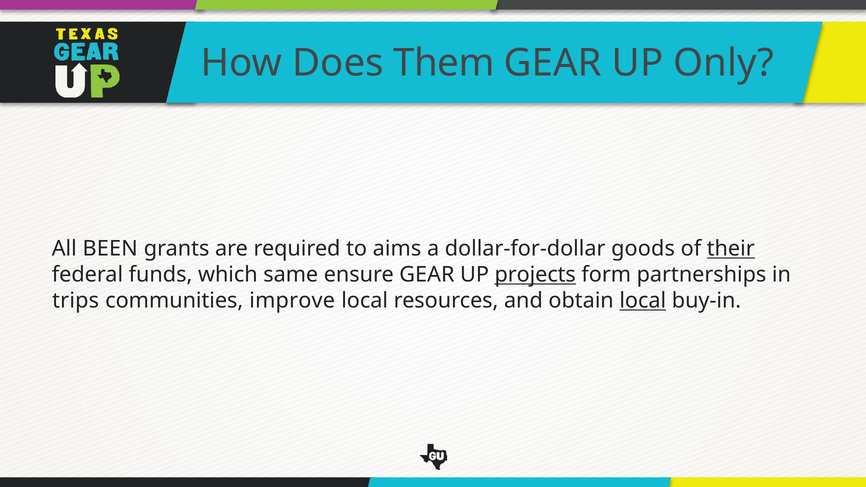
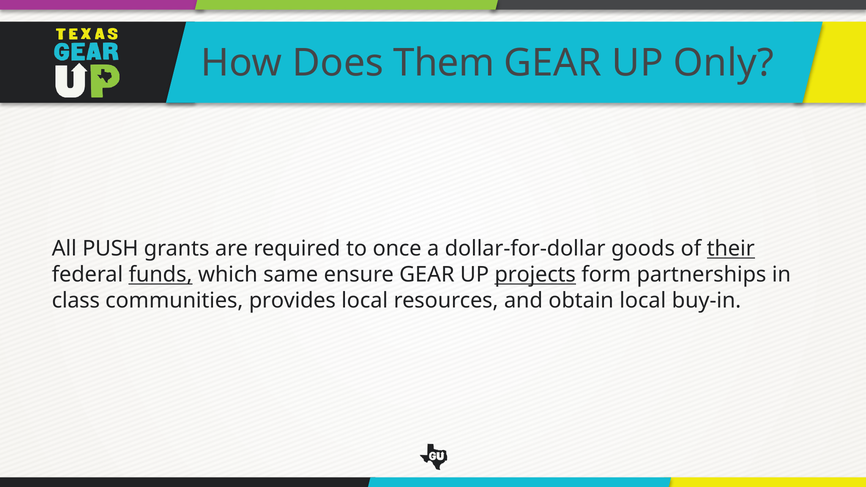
BEEN: BEEN -> PUSH (110, 249)
aims: aims -> once (397, 249)
funds underline: none -> present (161, 275)
trips: trips -> class (76, 301)
improve: improve -> provides (292, 301)
local underline: present -> none (643, 301)
